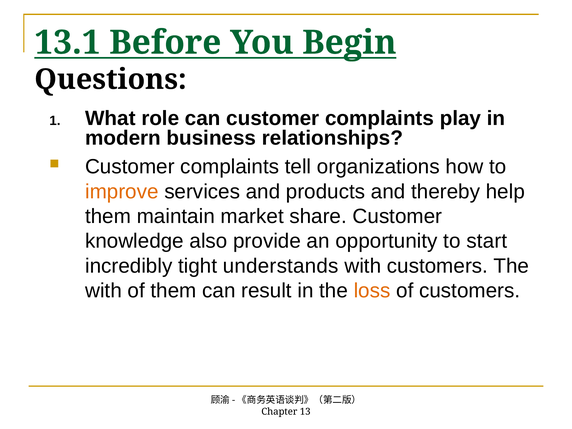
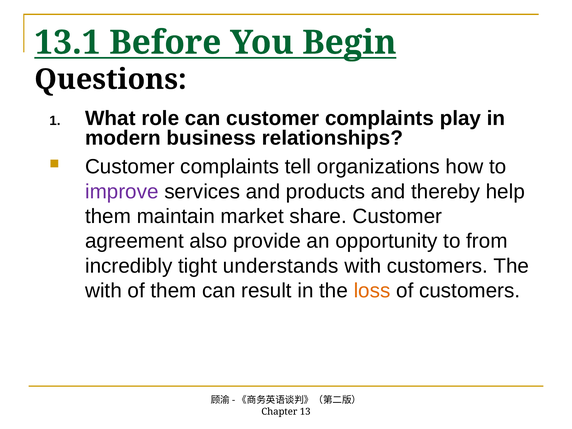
improve colour: orange -> purple (122, 192)
knowledge: knowledge -> agreement (134, 241)
start: start -> from (487, 241)
